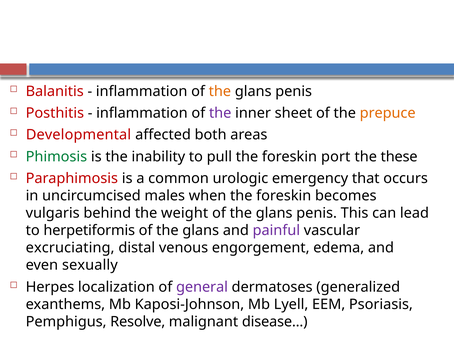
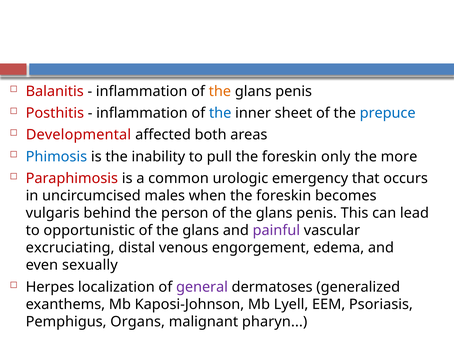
the colour: purple -> blue (220, 113)
prepuce colour: orange -> blue (388, 113)
Phimosis colour: green -> blue (56, 157)
port: port -> only (336, 157)
these: these -> more (399, 157)
weight: weight -> person (185, 213)
herpetiformis: herpetiformis -> opportunistic (89, 231)
Resolve: Resolve -> Organs (138, 322)
disease: disease -> pharyn (275, 322)
